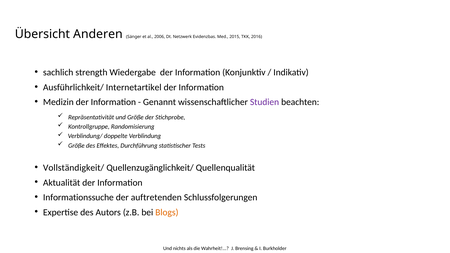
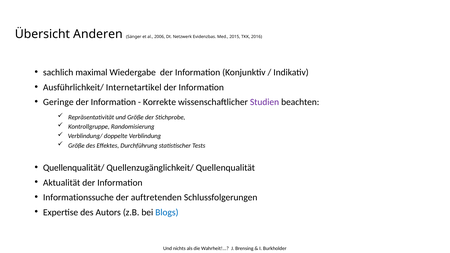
strength: strength -> maximal (91, 73)
Medizin: Medizin -> Geringe (58, 102)
Genannt: Genannt -> Korrekte (160, 102)
Vollständigkeit/: Vollständigkeit/ -> Quellenqualität/ (74, 168)
Blogs colour: orange -> blue (167, 212)
